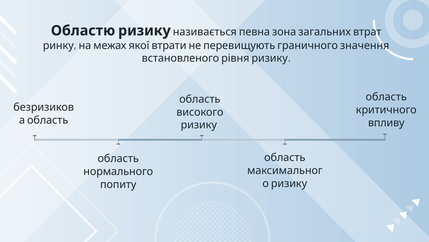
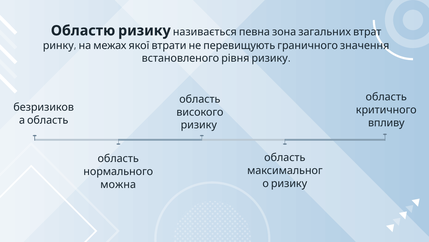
попиту: попиту -> можна (118, 184)
